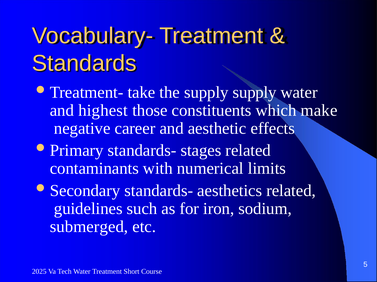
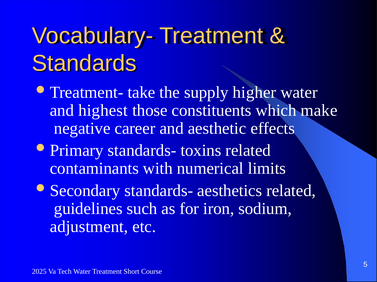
supply supply: supply -> higher (254, 92)
stages: stages -> toxins (201, 151)
submerged: submerged -> adjustment (89, 227)
